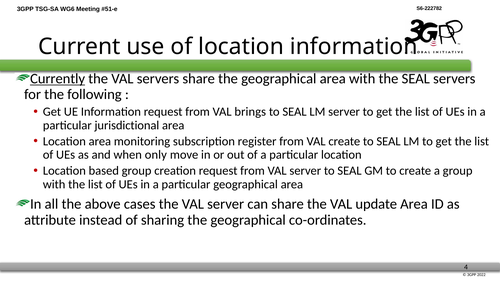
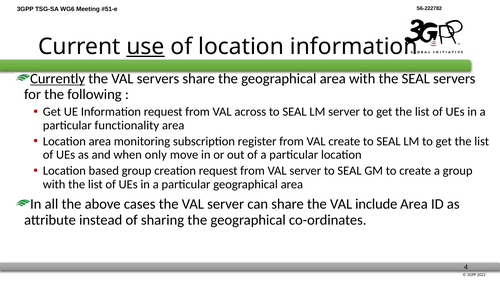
use underline: none -> present (146, 47)
brings: brings -> across (250, 112)
jurisdictional: jurisdictional -> functionality (127, 125)
update: update -> include (376, 204)
